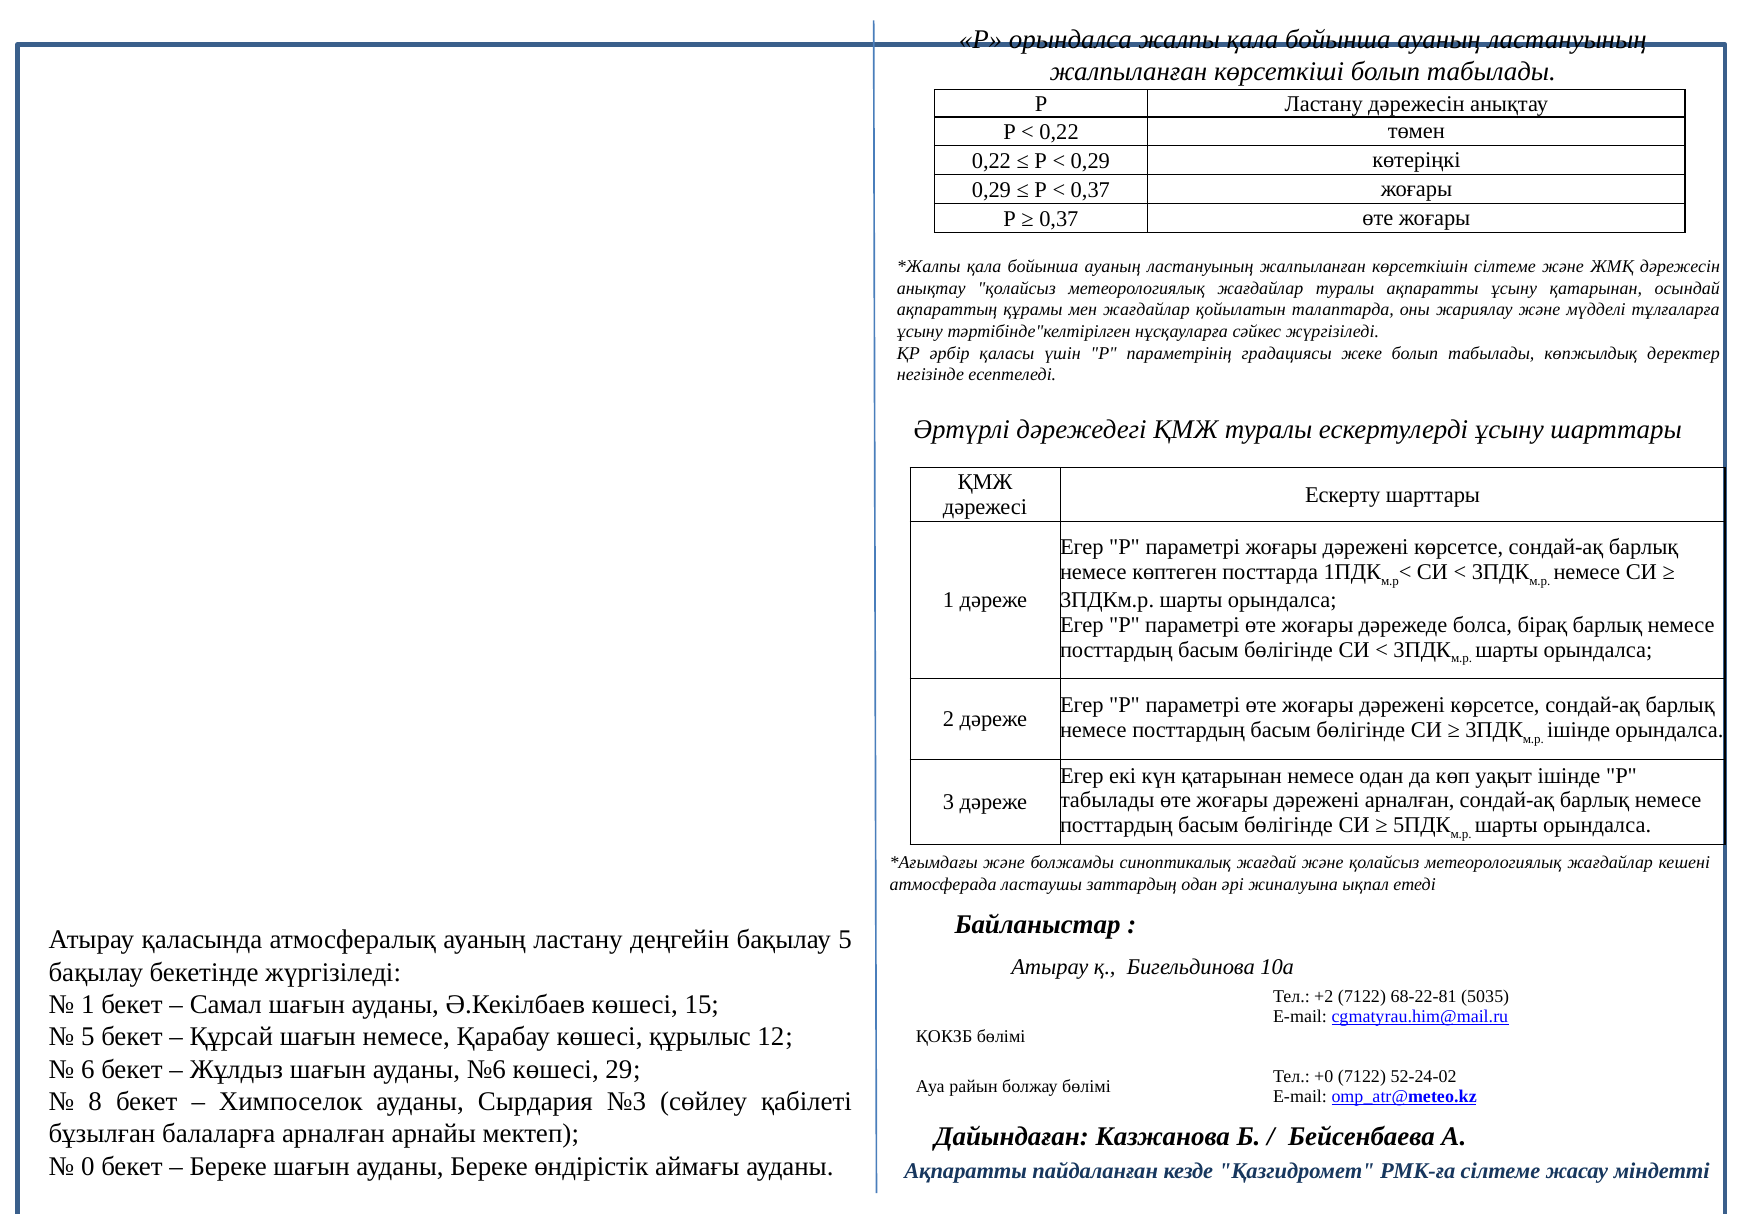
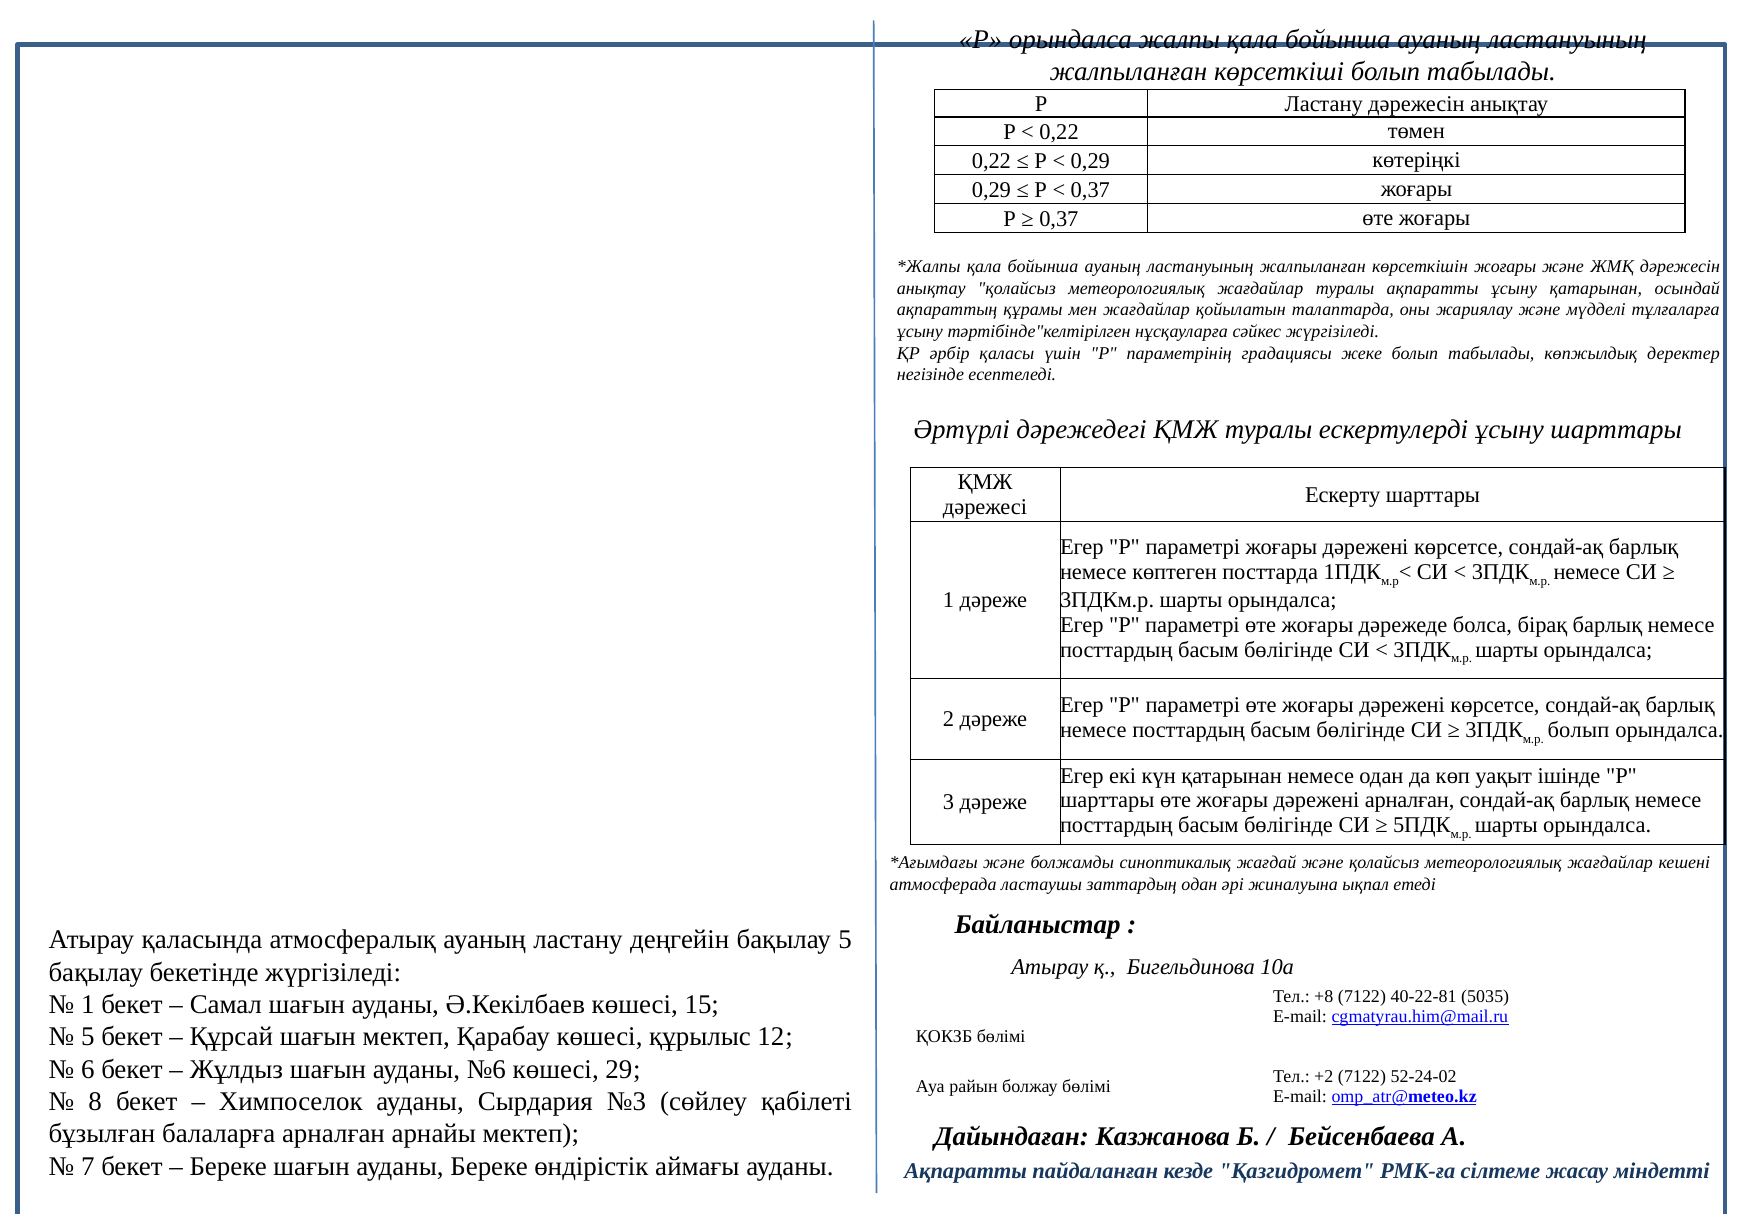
көрсеткішін сілтеме: сілтеме -> жоғары (1505, 267)
ішінде: ішінде -> болып (1578, 730)
табылады: табылады -> шарттары (1107, 800)
+2: +2 -> +8 (1324, 996)
68-22-81: 68-22-81 -> 40-22-81 (1424, 996)
шағын немесе: немесе -> мектеп (406, 1037)
+0: +0 -> +2 (1324, 1076)
0: 0 -> 7 (88, 1166)
